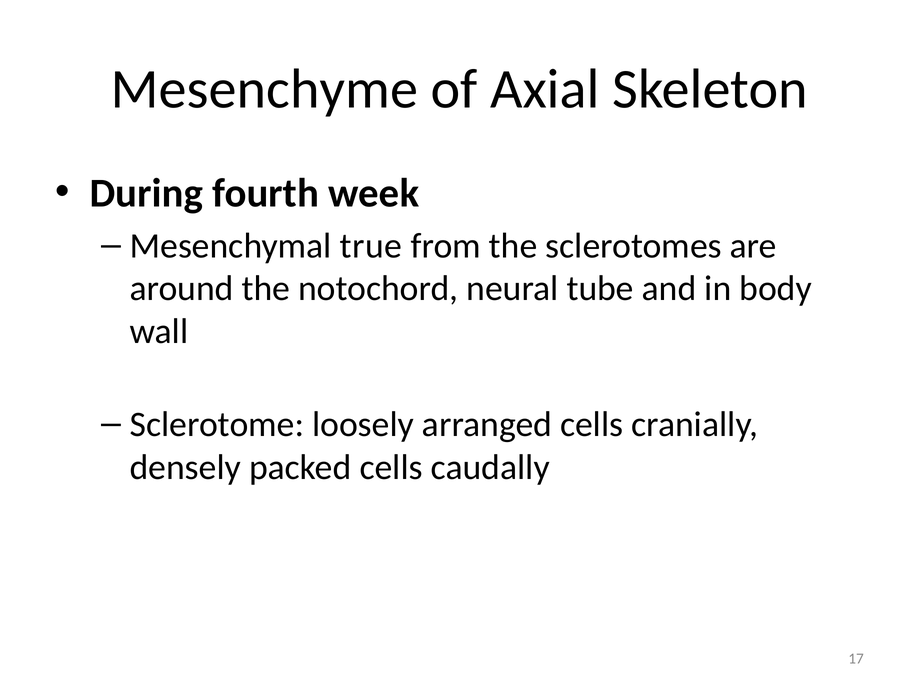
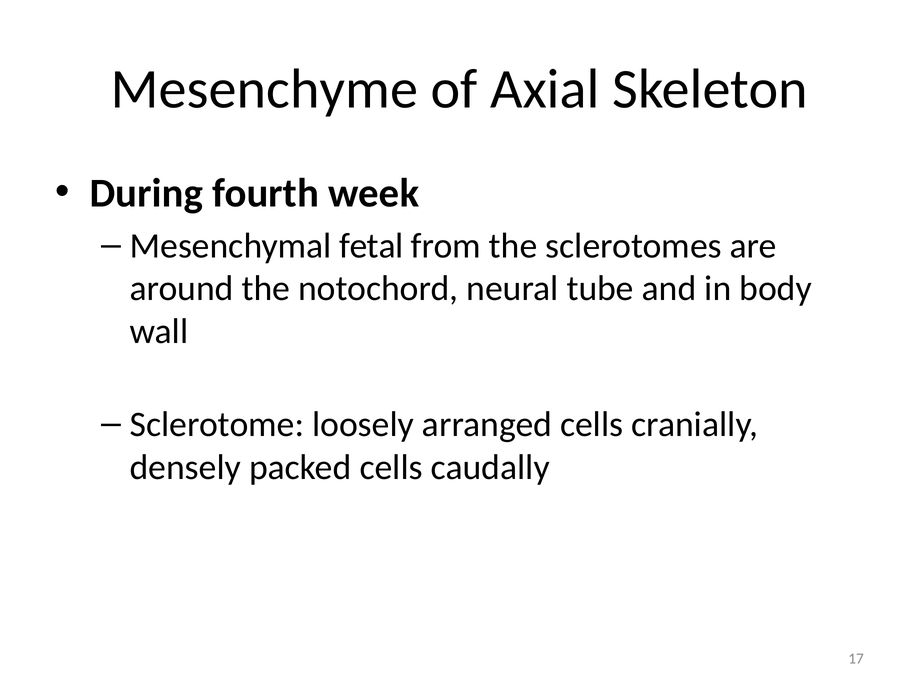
true: true -> fetal (371, 246)
